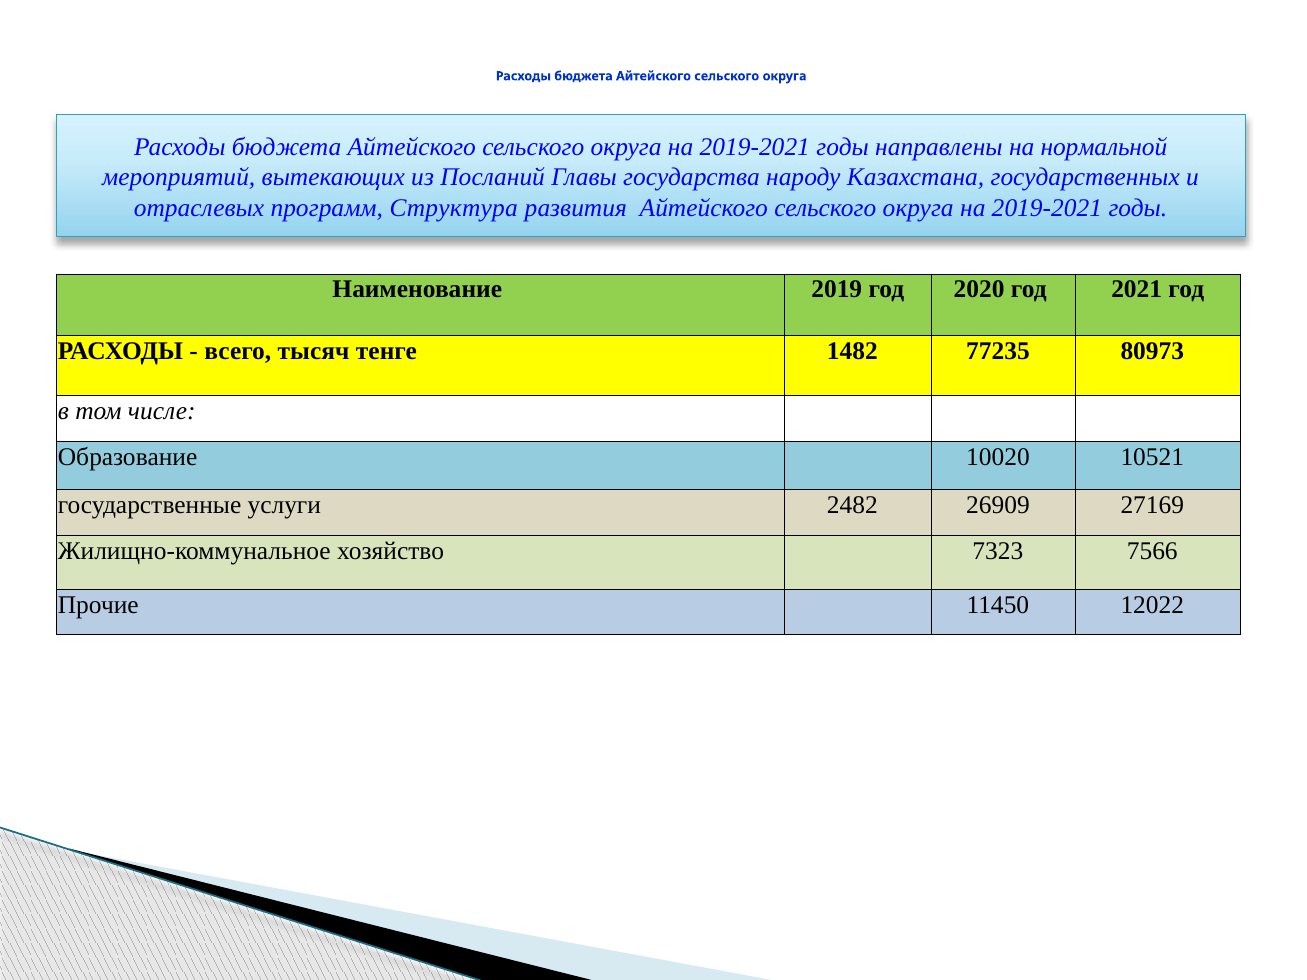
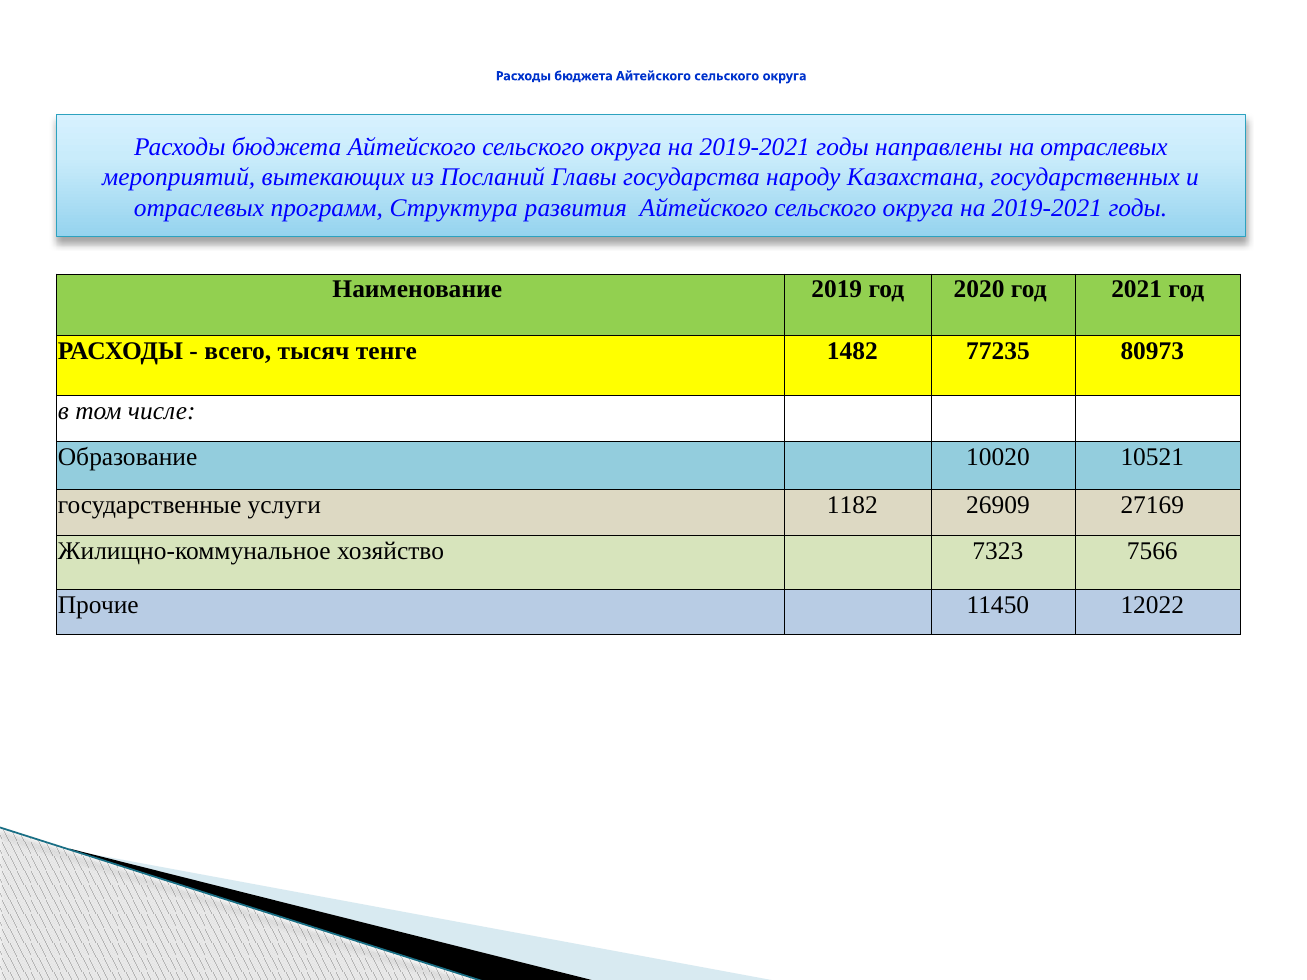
на нормальной: нормальной -> отраслевых (1104, 147)
2482: 2482 -> 1182 (852, 505)
